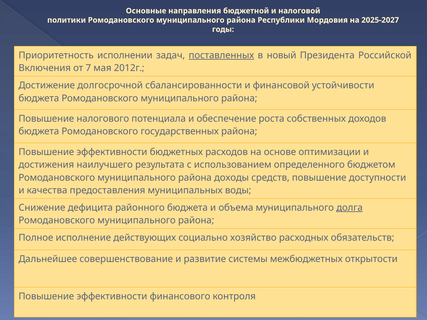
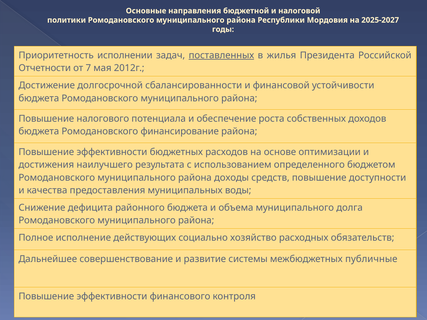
новый: новый -> жилья (281, 55)
Включения: Включения -> Отчетности (45, 68)
государственных: государственных -> финансирование (180, 132)
долга underline: present -> none (350, 208)
открытости: открытости -> публичные (371, 259)
